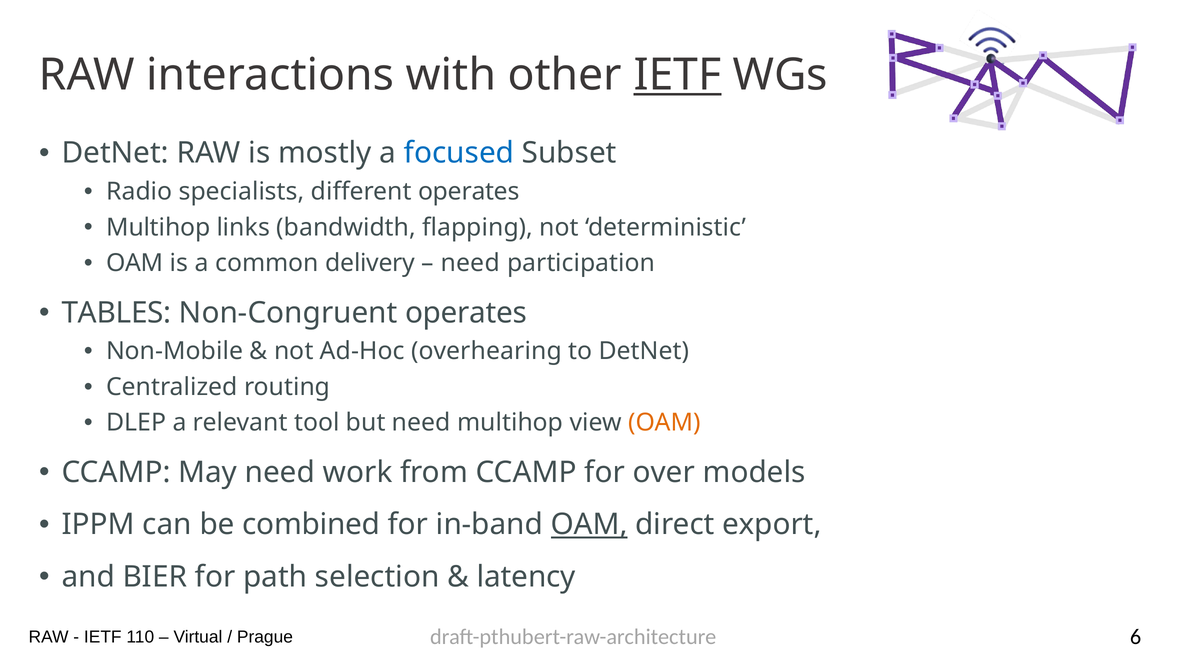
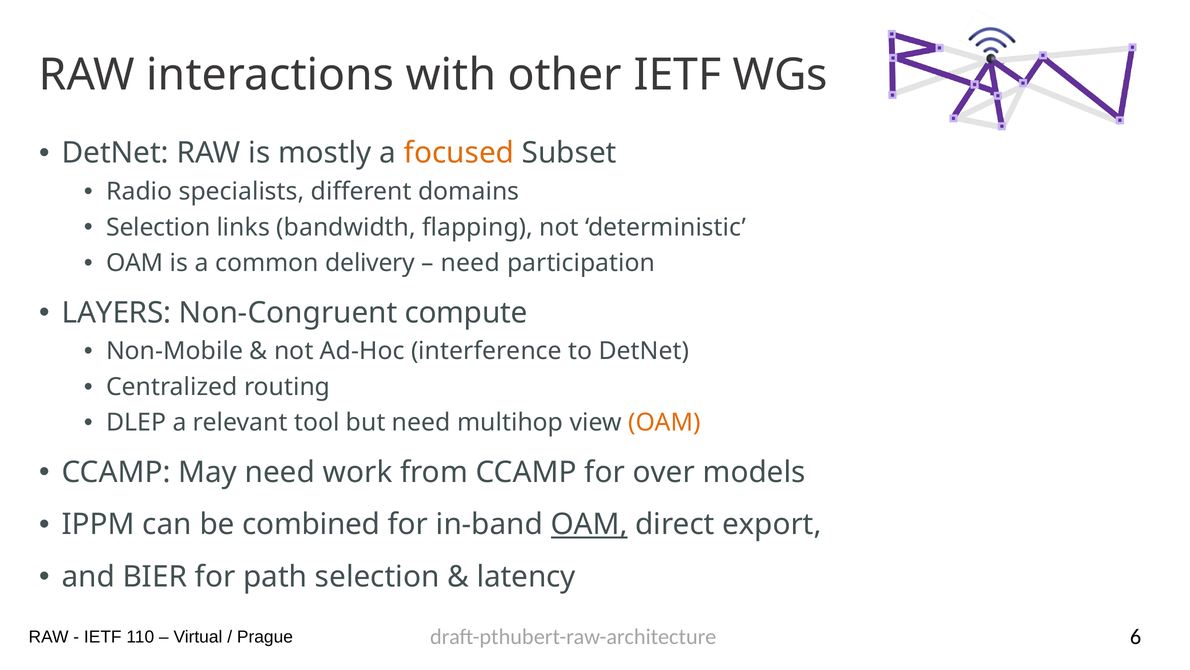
IETF underline: present -> none (677, 75)
focused colour: blue -> orange (459, 153)
different operates: operates -> domains (469, 192)
Multihop: Multihop -> Selection (158, 227)
TABLES: TABLES -> LAYERS (116, 313)
Non-Congruent operates: operates -> compute (466, 313)
overhearing: overhearing -> interference (486, 351)
